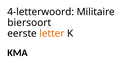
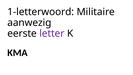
4-letterwoord: 4-letterwoord -> 1-letterwoord (41, 12)
biersoort: biersoort -> aanwezig (29, 23)
letter colour: orange -> purple (52, 33)
